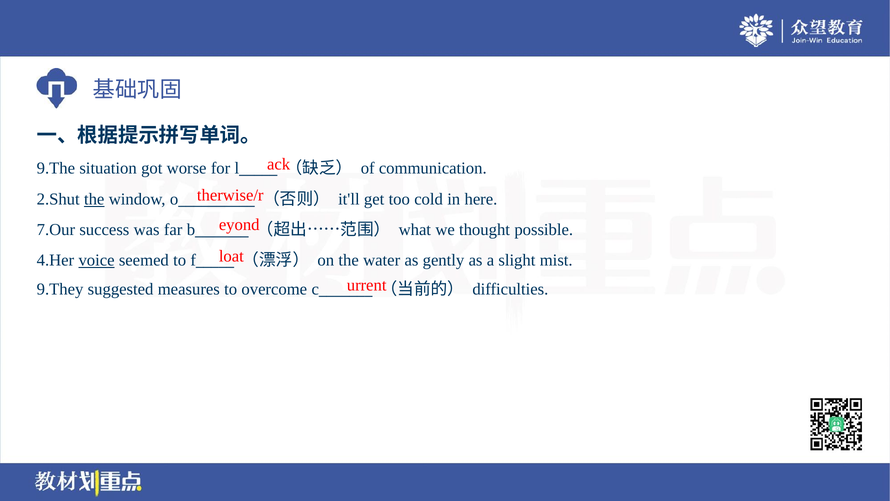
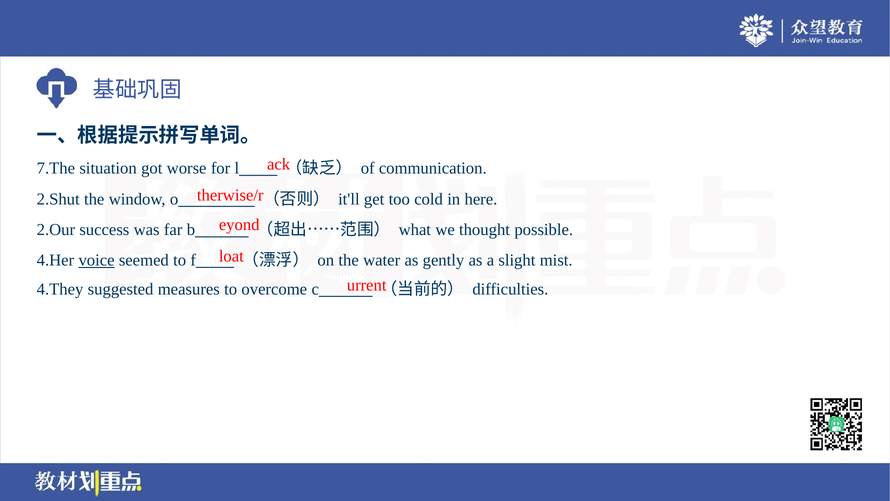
9.The: 9.The -> 7.The (56, 168)
the underline: present -> none (94, 199)
7.Our: 7.Our -> 2.Our (56, 230)
9.They: 9.They -> 4.They (60, 289)
